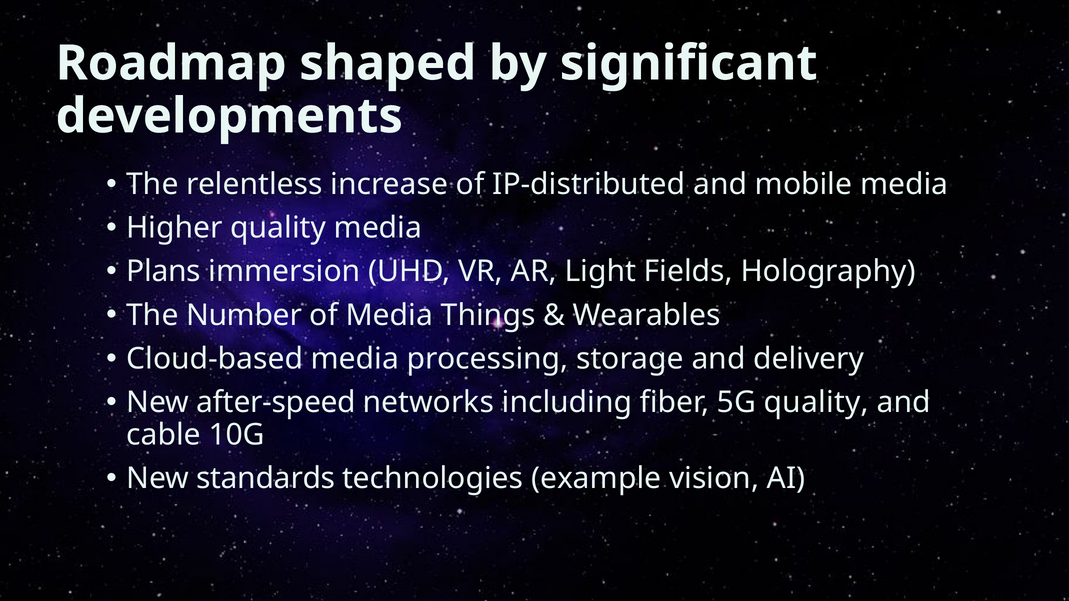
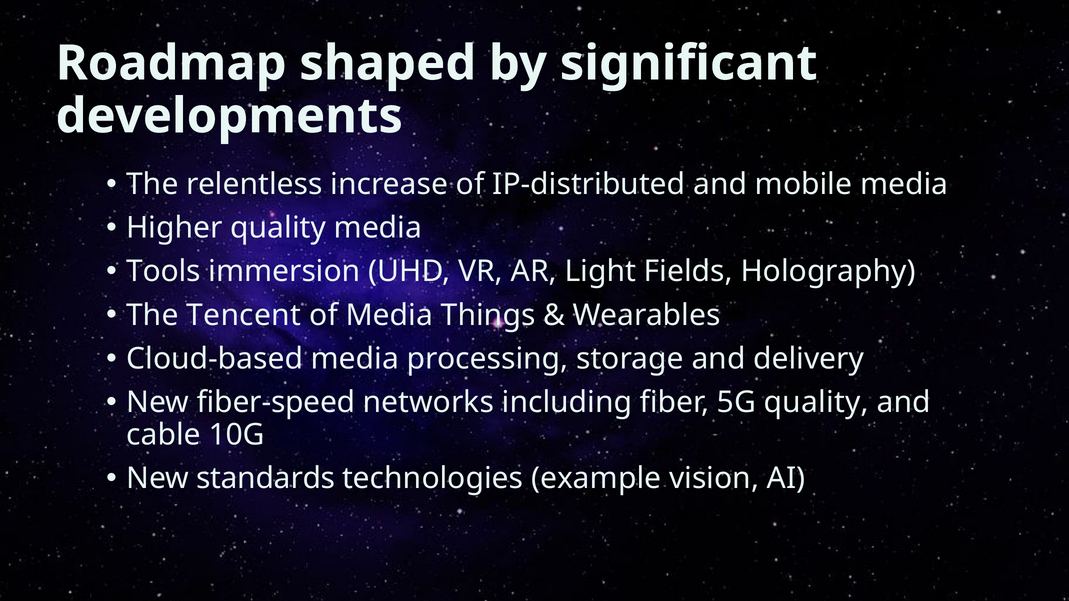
Plans: Plans -> Tools (163, 272)
Number: Number -> Tencent (244, 315)
after-speed: after-speed -> fiber-speed (276, 403)
